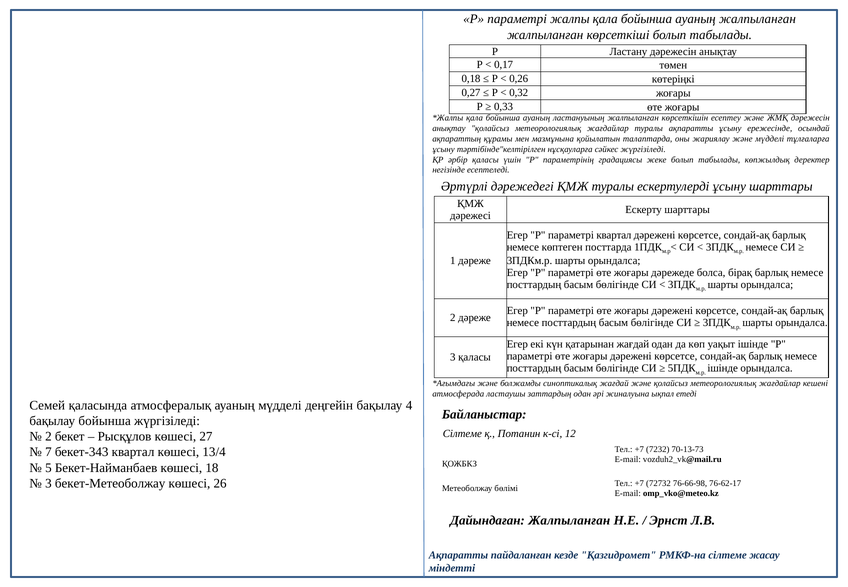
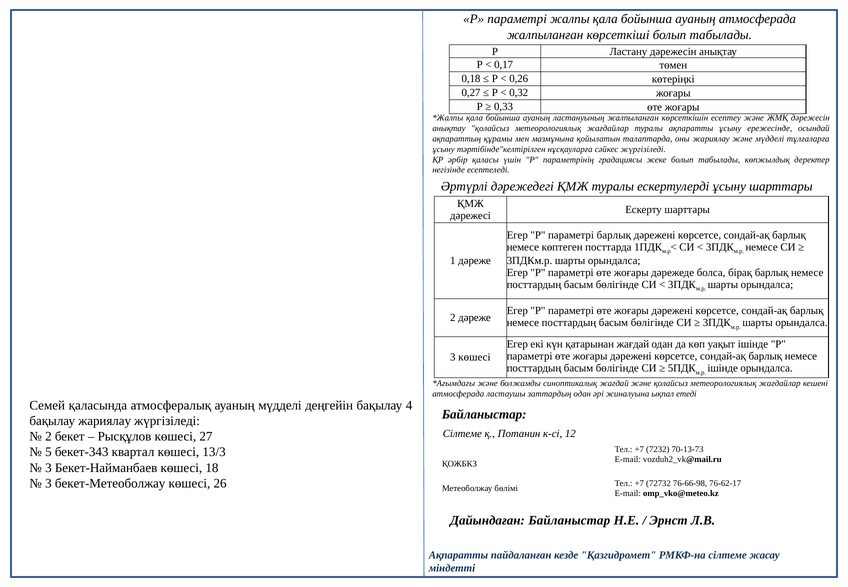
ауаның жалпыланған: жалпыланған -> атмосферада (757, 19)
параметрі квартал: квартал -> барлық (614, 235)
3 қаласы: қаласы -> көшесі (474, 357)
бақылау бойынша: бойынша -> жариялау (105, 421)
7: 7 -> 5 (48, 452)
13/4: 13/4 -> 13/3 (214, 452)
5: 5 -> 3 (48, 468)
Дайындаған Жалпыланған: Жалпыланған -> Байланыстар (569, 520)
